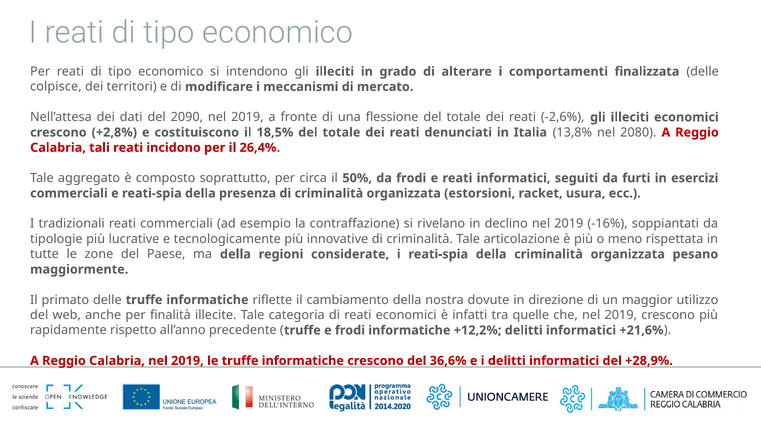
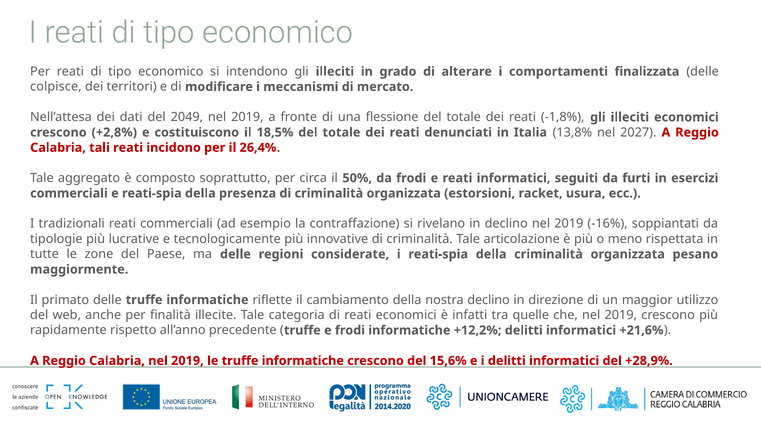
2090: 2090 -> 2049 (187, 117)
-2,6%: -2,6% -> -1,8% (563, 117)
2080: 2080 -> 2027 (638, 132)
ma della: della -> delle (235, 254)
nostra dovute: dovute -> declino (489, 300)
36,6%: 36,6% -> 15,6% (448, 361)
